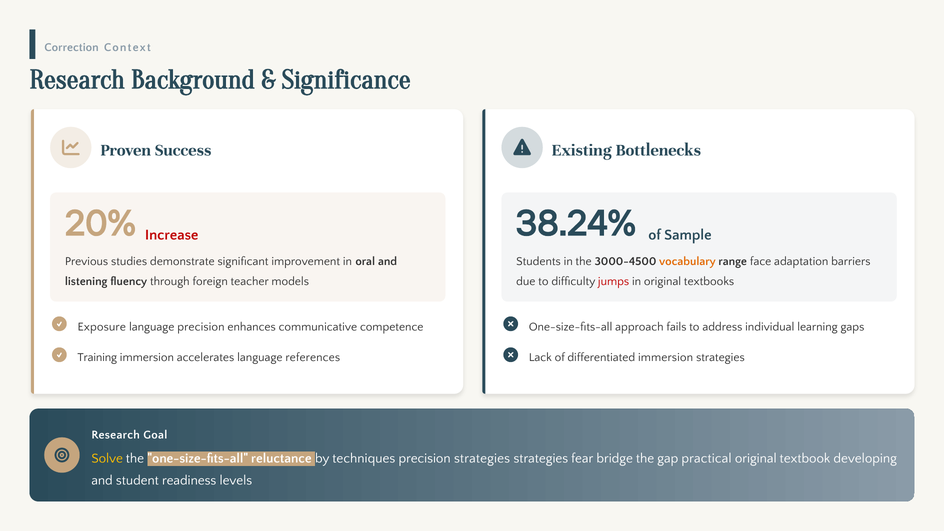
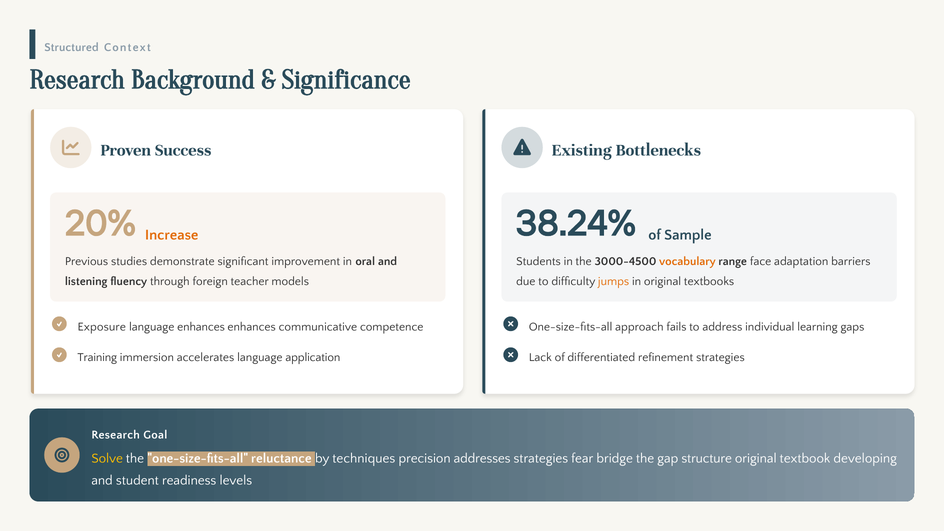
Correction: Correction -> Structured (71, 47)
Increase colour: red -> orange (172, 235)
jumps colour: red -> orange (614, 281)
language precision: precision -> enhances (201, 327)
references: references -> application (313, 358)
differentiated immersion: immersion -> refinement (666, 358)
precision strategies: strategies -> addresses (482, 458)
practical: practical -> structure (707, 458)
